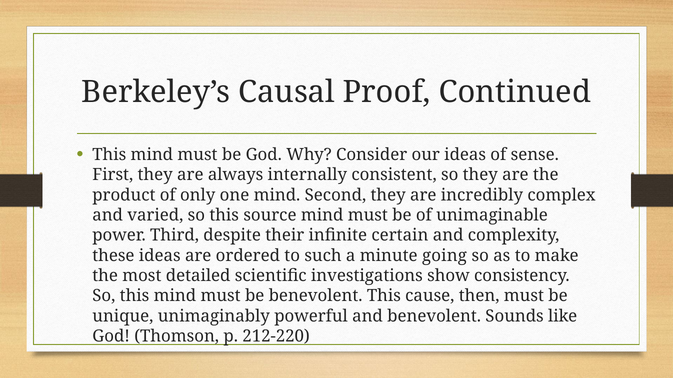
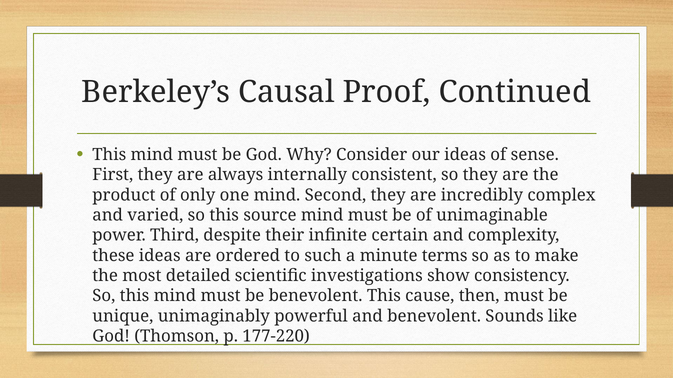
going: going -> terms (445, 256)
212-220: 212-220 -> 177-220 (276, 337)
